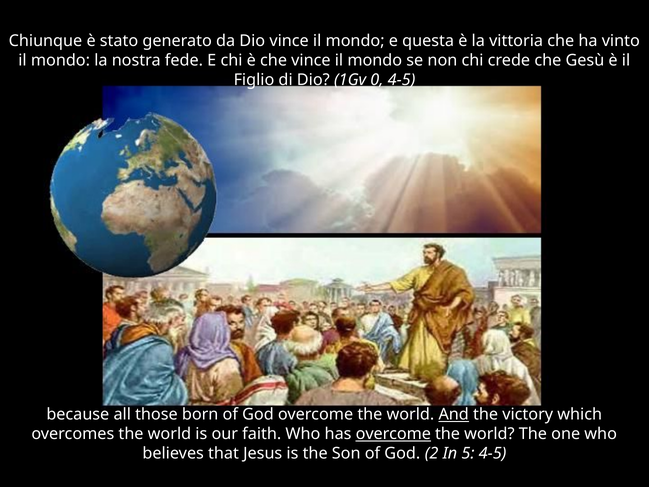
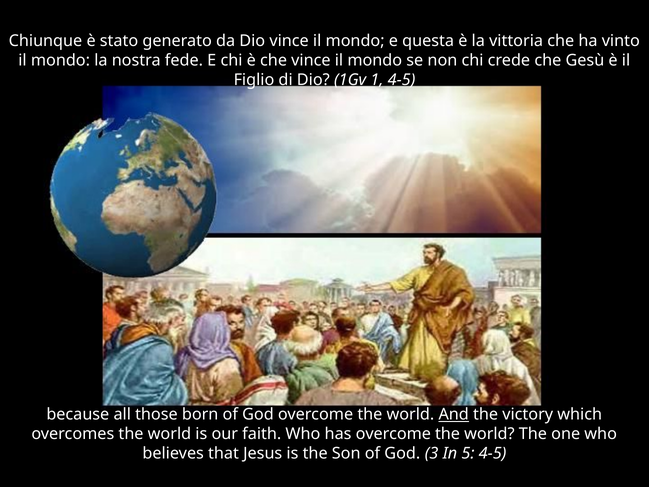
0: 0 -> 1 (377, 80)
overcome underline: present -> none (393, 434)
2: 2 -> 3 (432, 453)
